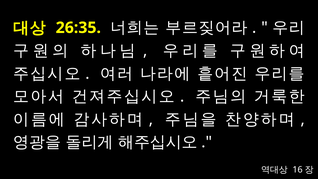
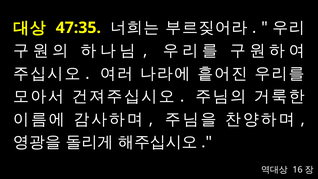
26:35: 26:35 -> 47:35 (78, 28)
